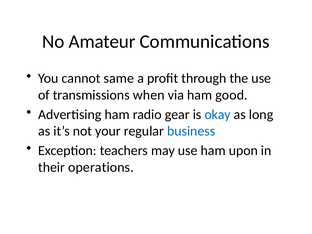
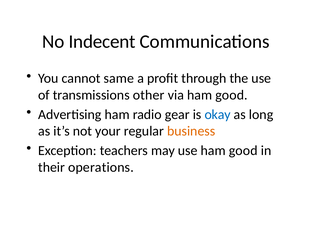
Amateur: Amateur -> Indecent (102, 42)
when: when -> other (149, 95)
business colour: blue -> orange (191, 131)
use ham upon: upon -> good (243, 151)
